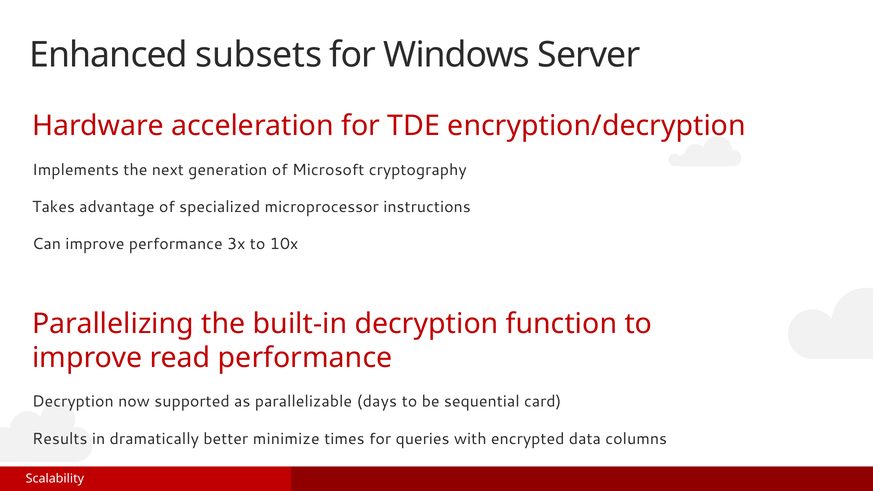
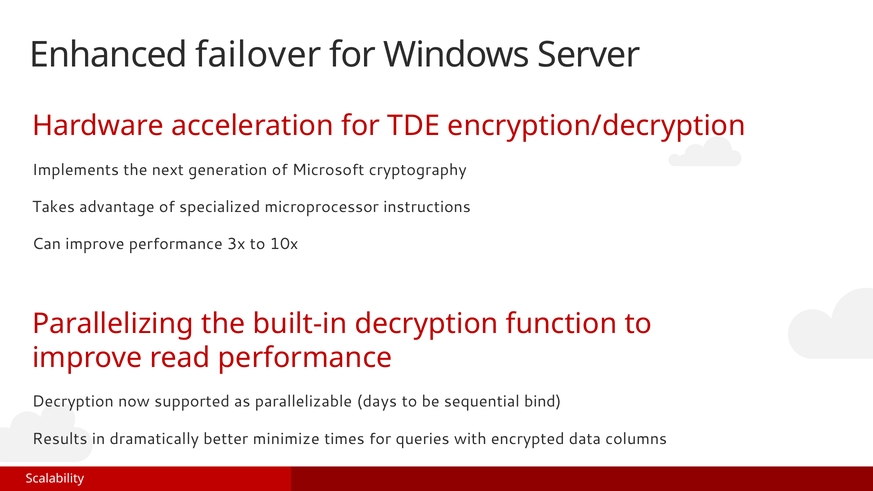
subsets: subsets -> failover (258, 55)
card: card -> bind (543, 402)
